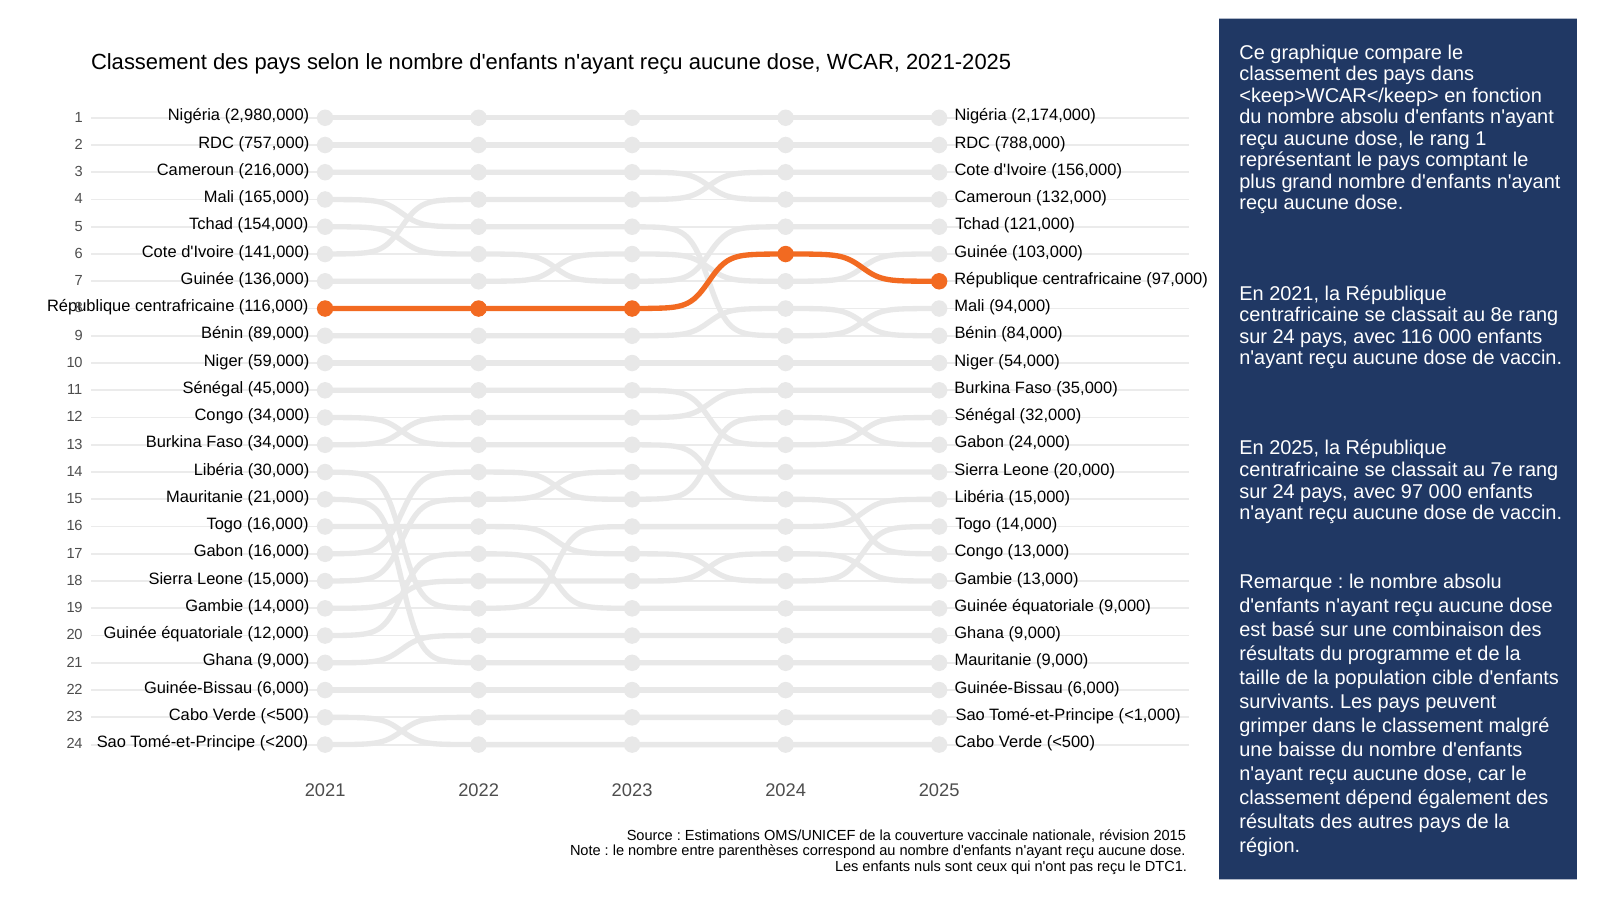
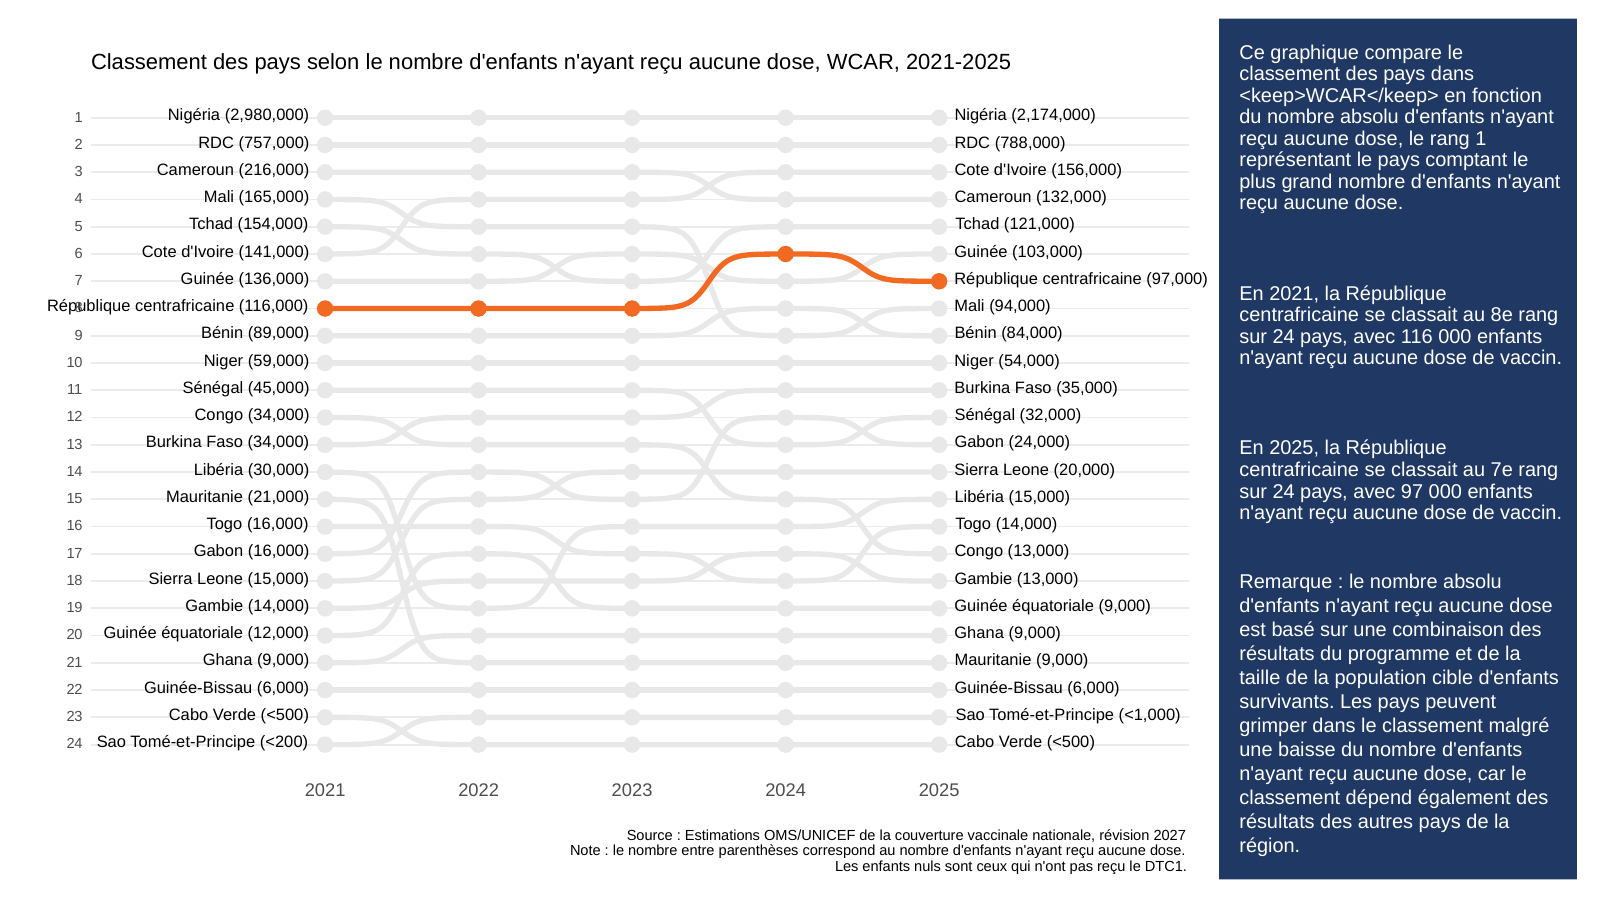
2015: 2015 -> 2027 (1170, 836)
